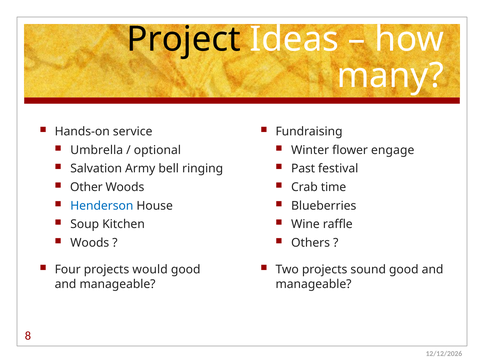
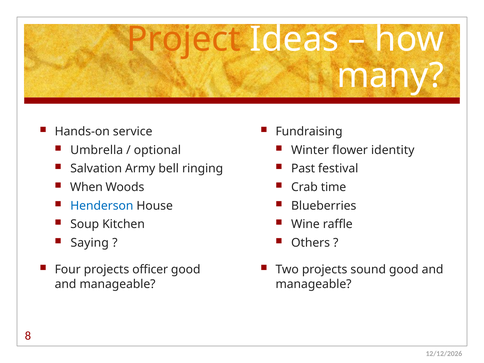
Project colour: black -> orange (184, 39)
engage: engage -> identity (393, 150)
Other: Other -> When (86, 187)
Woods: Woods -> Saying (90, 243)
would: would -> officer (150, 270)
